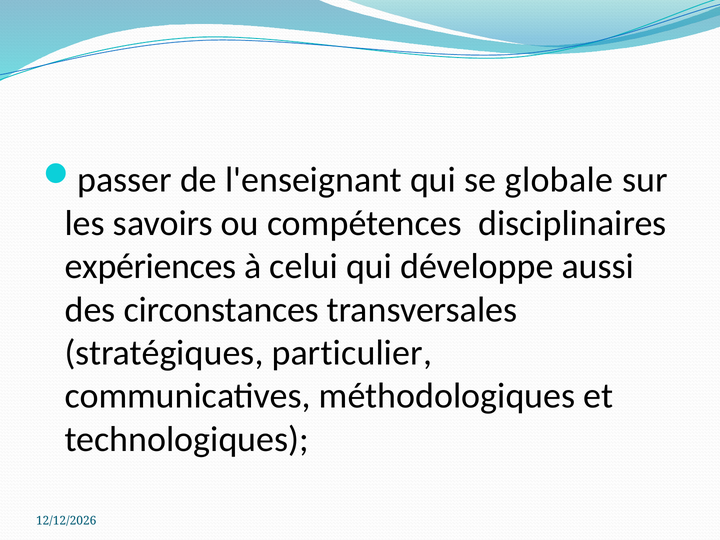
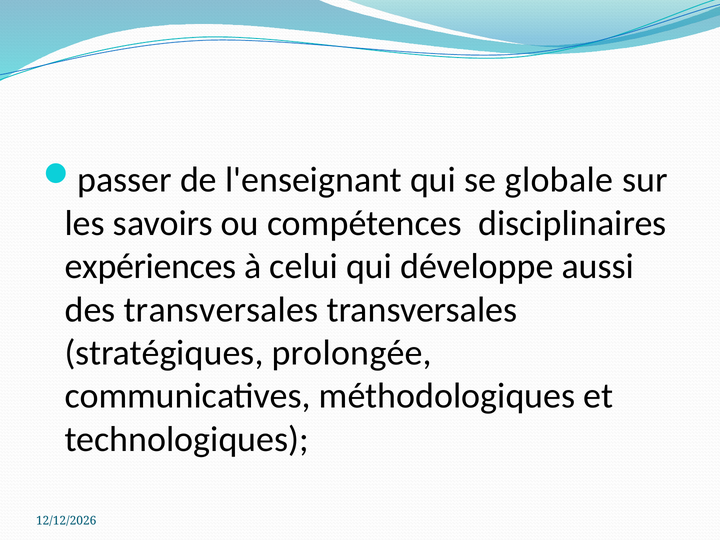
des circonstances: circonstances -> transversales (221, 310)
particulier: particulier -> prolongée (352, 353)
